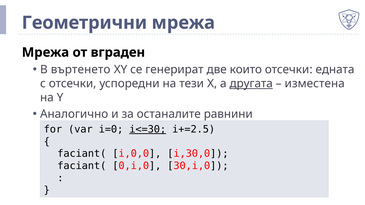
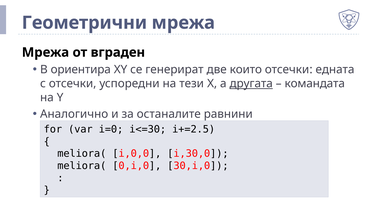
въртенето: въртенето -> ориентира (81, 70)
изместена: изместена -> командата (315, 84)
i<=30 underline: present -> none (148, 130)
faciant(: faciant( -> meliora( (82, 154)
faciant(: faciant( -> meliora( (82, 166)
